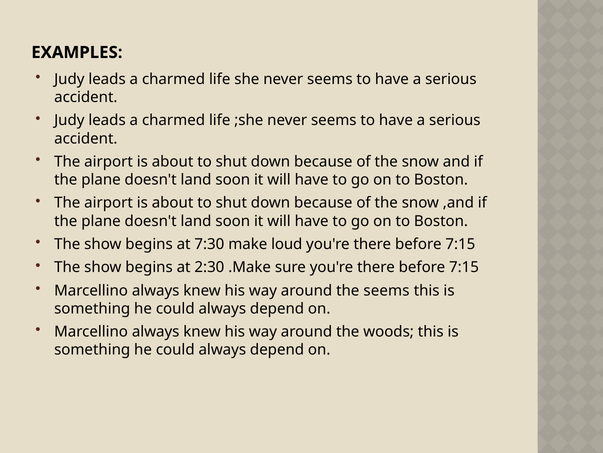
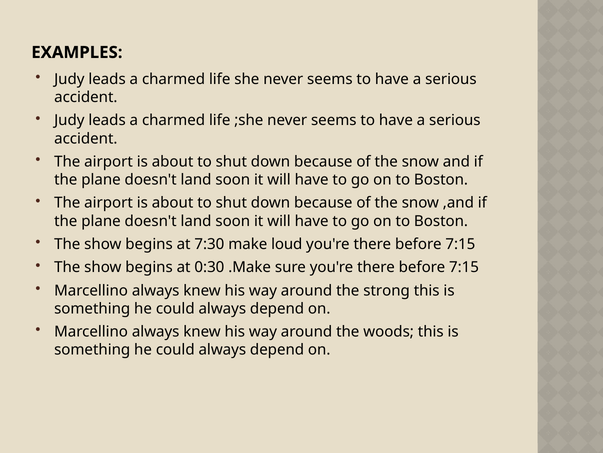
2:30: 2:30 -> 0:30 (209, 267)
the seems: seems -> strong (387, 290)
